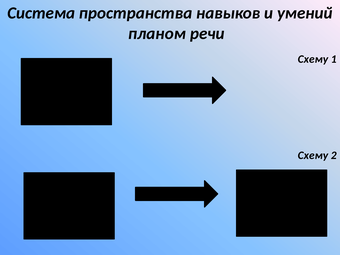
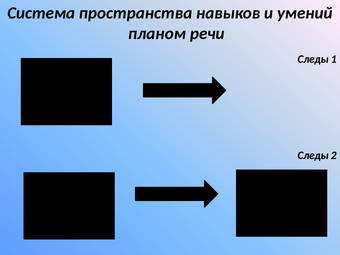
Схему: Схему -> Следы (313, 59)
Схему: Схему -> Следы (313, 155)
